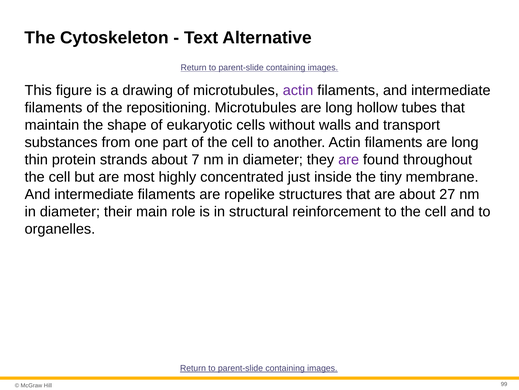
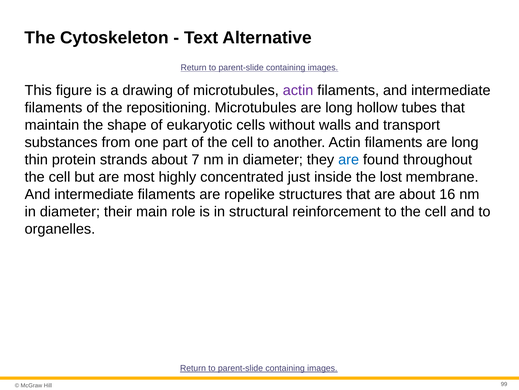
are colour: purple -> blue (349, 159)
tiny: tiny -> lost (391, 177)
27: 27 -> 16 (447, 194)
